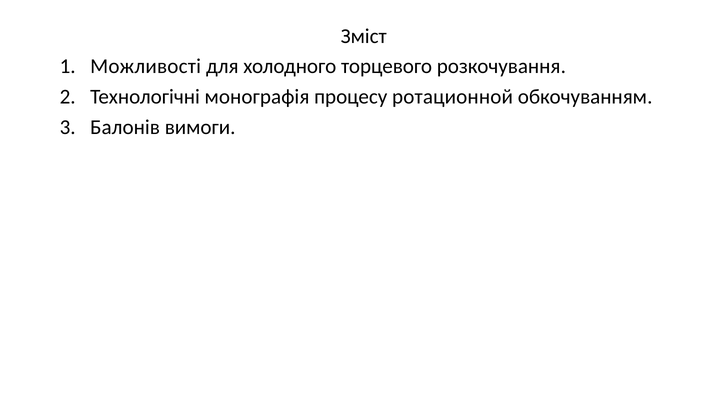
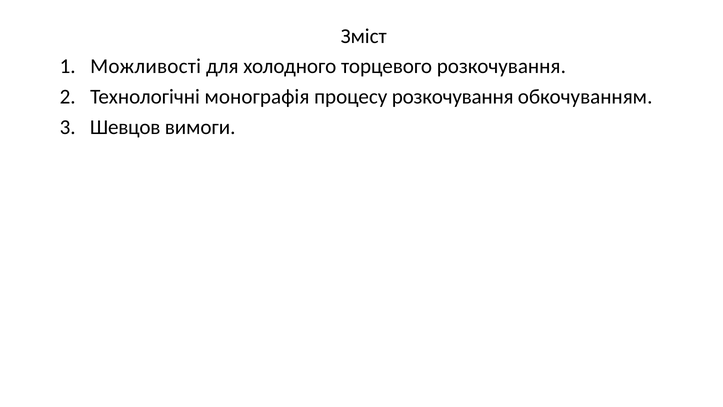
процесу ротационной: ротационной -> розкочування (453, 97)
Балонів: Балонів -> Шевцов (125, 127)
